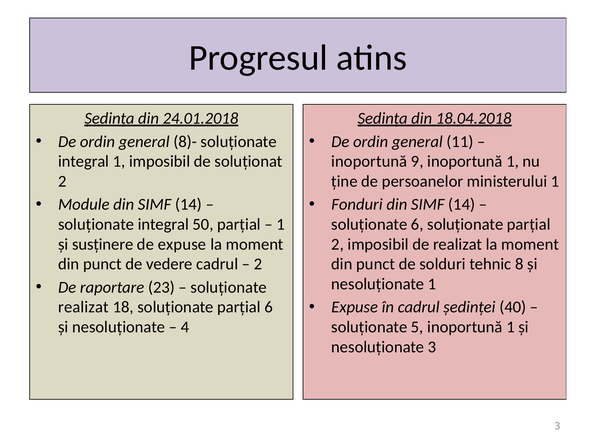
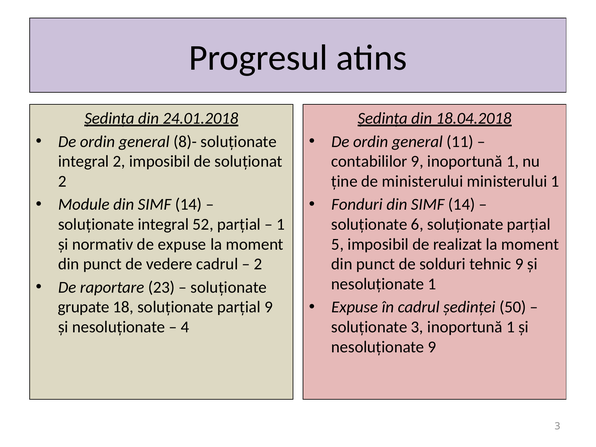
integral 1: 1 -> 2 (119, 161)
inoportună: inoportună -> contabililor (369, 161)
de persoanelor: persoanelor -> ministerului (423, 181)
50: 50 -> 52 (203, 224)
susținere: susținere -> normativ (103, 244)
2: 2 -> 5 (338, 244)
tehnic 8: 8 -> 9 (519, 264)
40: 40 -> 50 (513, 307)
realizat: realizat -> grupate (84, 307)
parțial 6: 6 -> 9 (269, 307)
soluționate 5: 5 -> 3 (417, 327)
nesoluționate 3: 3 -> 9 (432, 347)
